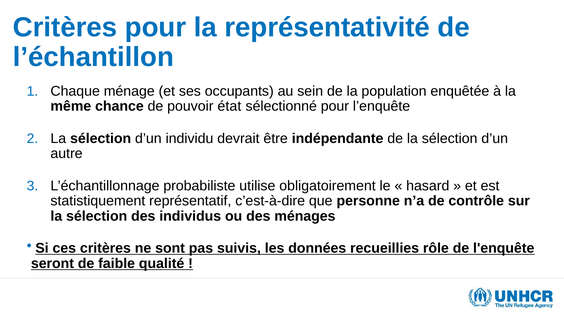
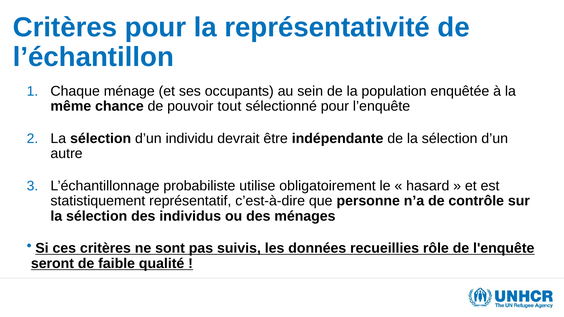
état: état -> tout (229, 106)
